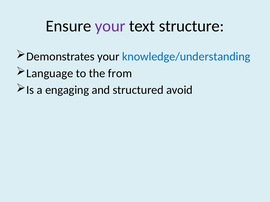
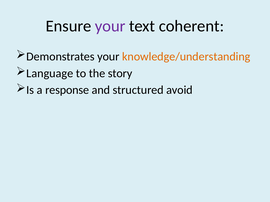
structure: structure -> coherent (191, 26)
knowledge/understanding colour: blue -> orange (186, 57)
from: from -> story (120, 73)
engaging: engaging -> response (67, 90)
